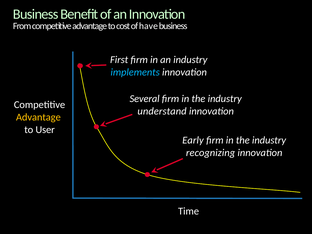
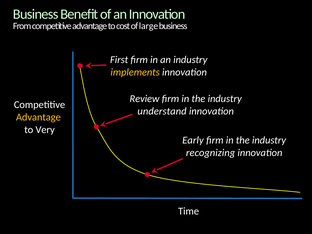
have: have -> large (148, 26)
implements colour: light blue -> yellow (135, 72)
Several: Several -> Review (145, 99)
User: User -> Very (45, 130)
